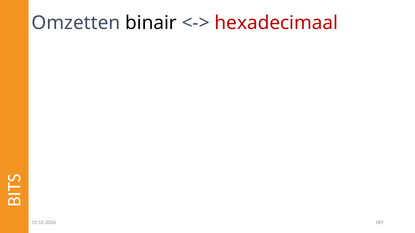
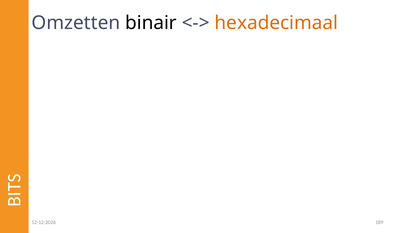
hexadecimaal colour: red -> orange (276, 23)
